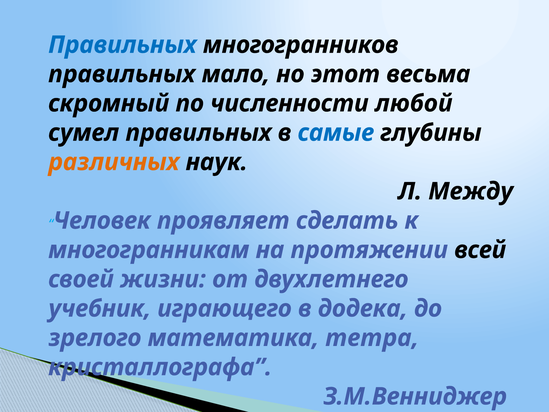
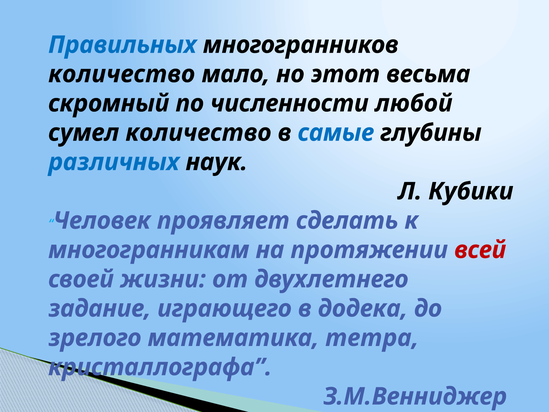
правильных: правильных -> количество (122, 74)
сумел правильных: правильных -> количество (198, 133)
различных colour: orange -> blue (114, 162)
Между: Между -> Кубики (471, 191)
всей colour: black -> red (480, 250)
учебник: учебник -> задание (100, 308)
